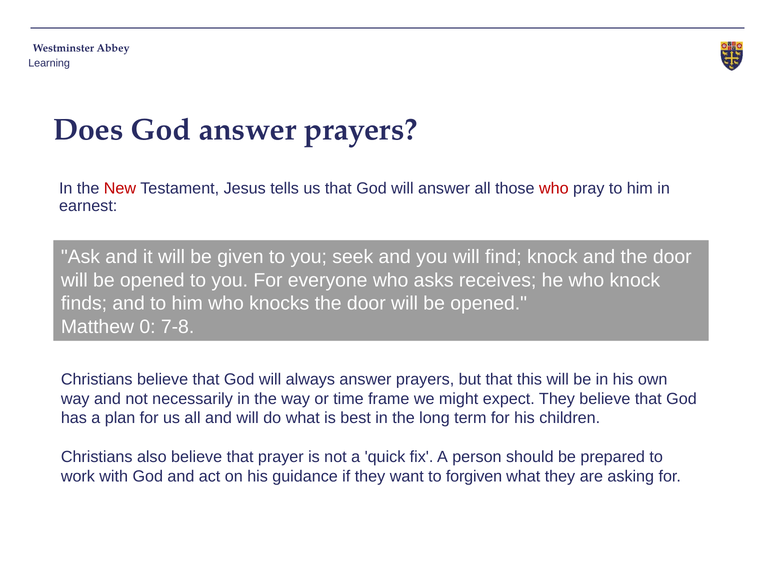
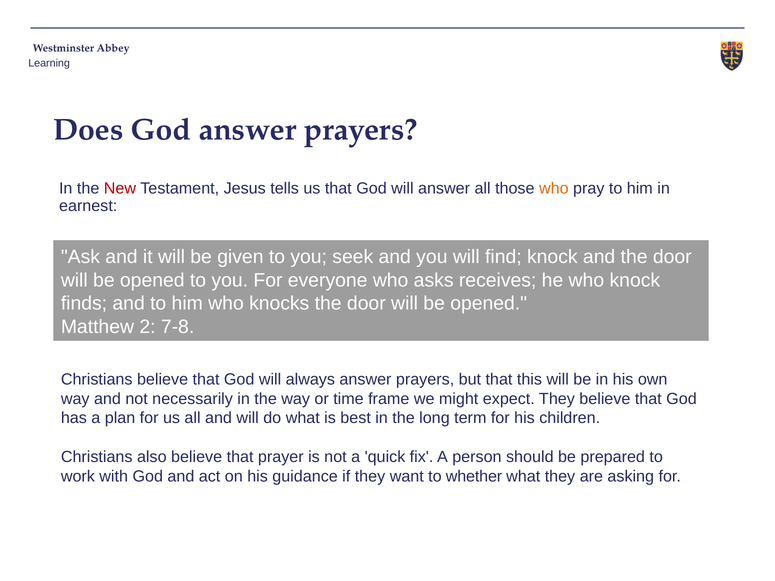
who colour: red -> orange (554, 188)
0: 0 -> 2 (147, 327)
forgiven: forgiven -> whether (474, 476)
